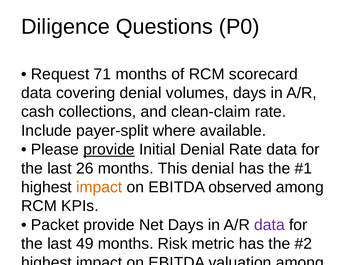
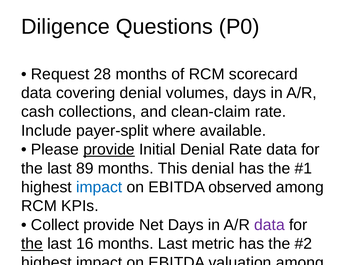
71: 71 -> 28 (102, 74)
26: 26 -> 89 (85, 168)
impact colour: orange -> blue (99, 187)
Packet: Packet -> Collect (55, 225)
the underline: none -> present (32, 244)
49: 49 -> 16 (85, 244)
months Risk: Risk -> Last (173, 244)
